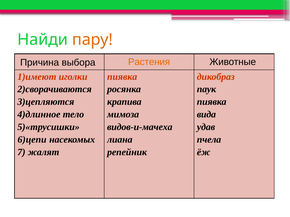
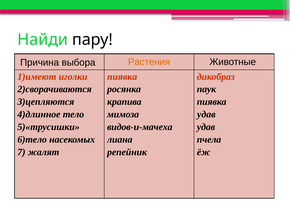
пару colour: orange -> black (92, 40)
вида: вида -> удав (206, 115)
6)цепи: 6)цепи -> 6)тело (32, 140)
